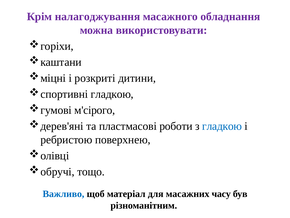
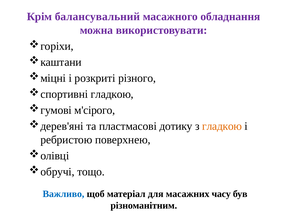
налагоджування: налагоджування -> балансувальний (97, 17)
дитини: дитини -> різного (137, 78)
роботи: роботи -> дотику (176, 126)
гладкою colour: blue -> orange (222, 126)
